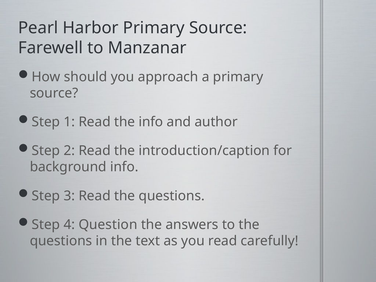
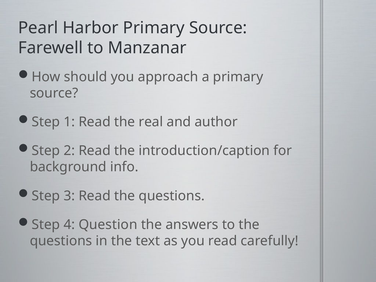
the info: info -> real (151, 122)
